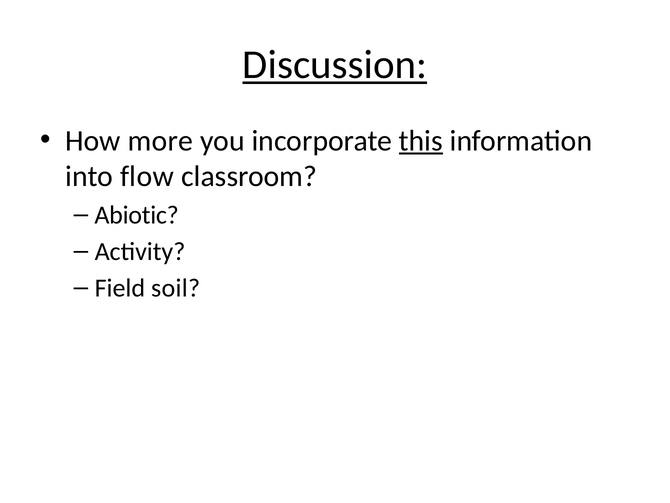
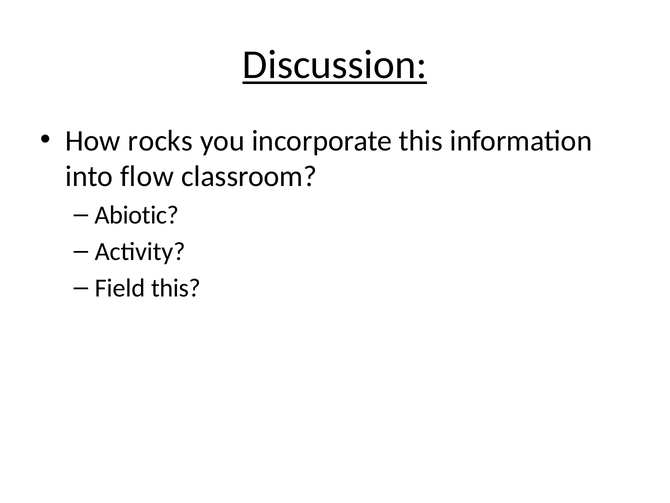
more: more -> rocks (160, 141)
this underline: present -> none (421, 141)
Field soil: soil -> this (176, 288)
